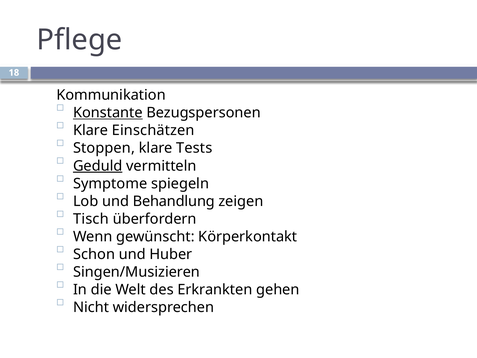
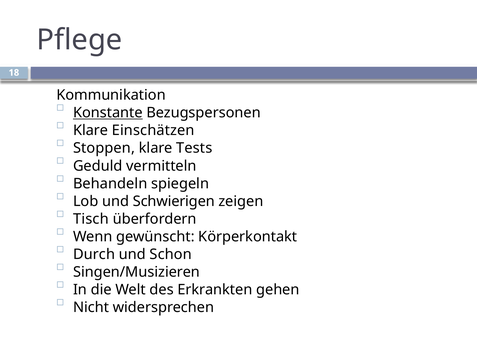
Geduld underline: present -> none (98, 166)
Symptome: Symptome -> Behandeln (110, 183)
Behandlung: Behandlung -> Schwierigen (174, 201)
Schon: Schon -> Durch (94, 254)
Huber: Huber -> Schon (171, 254)
